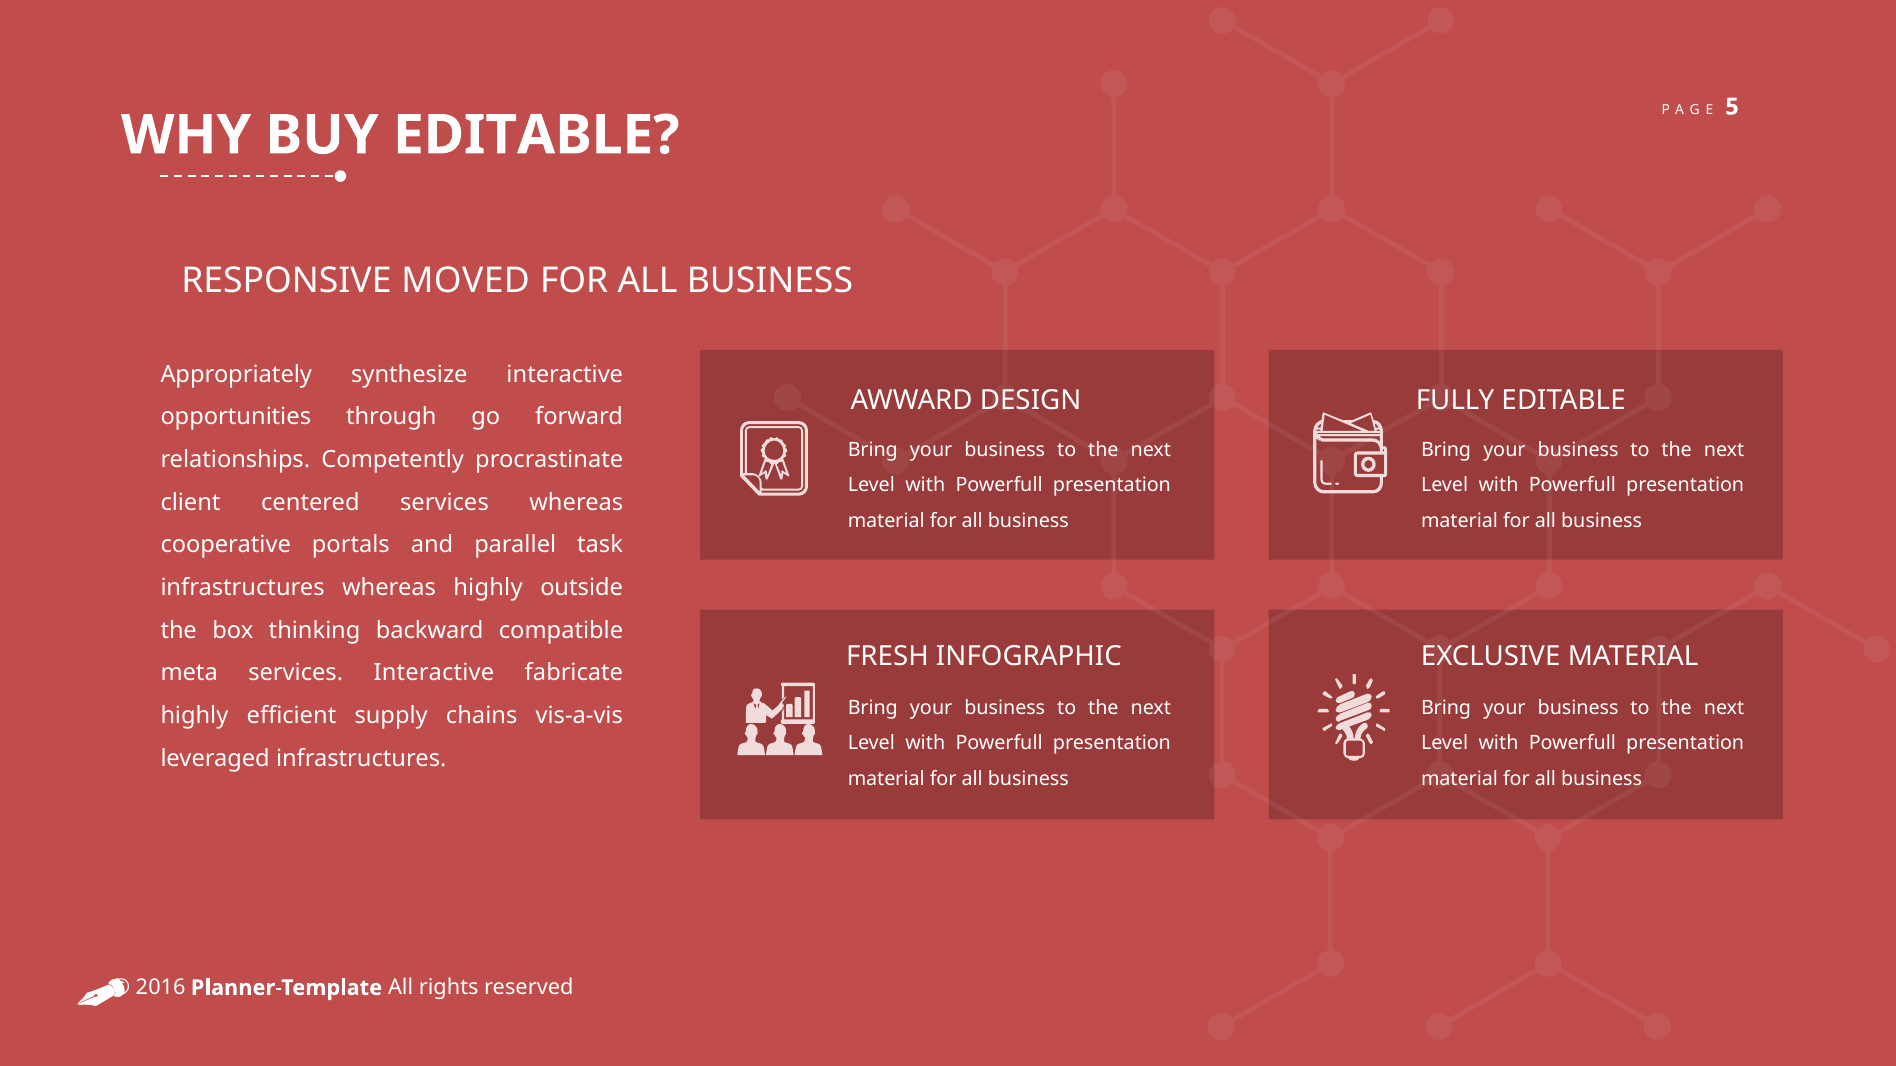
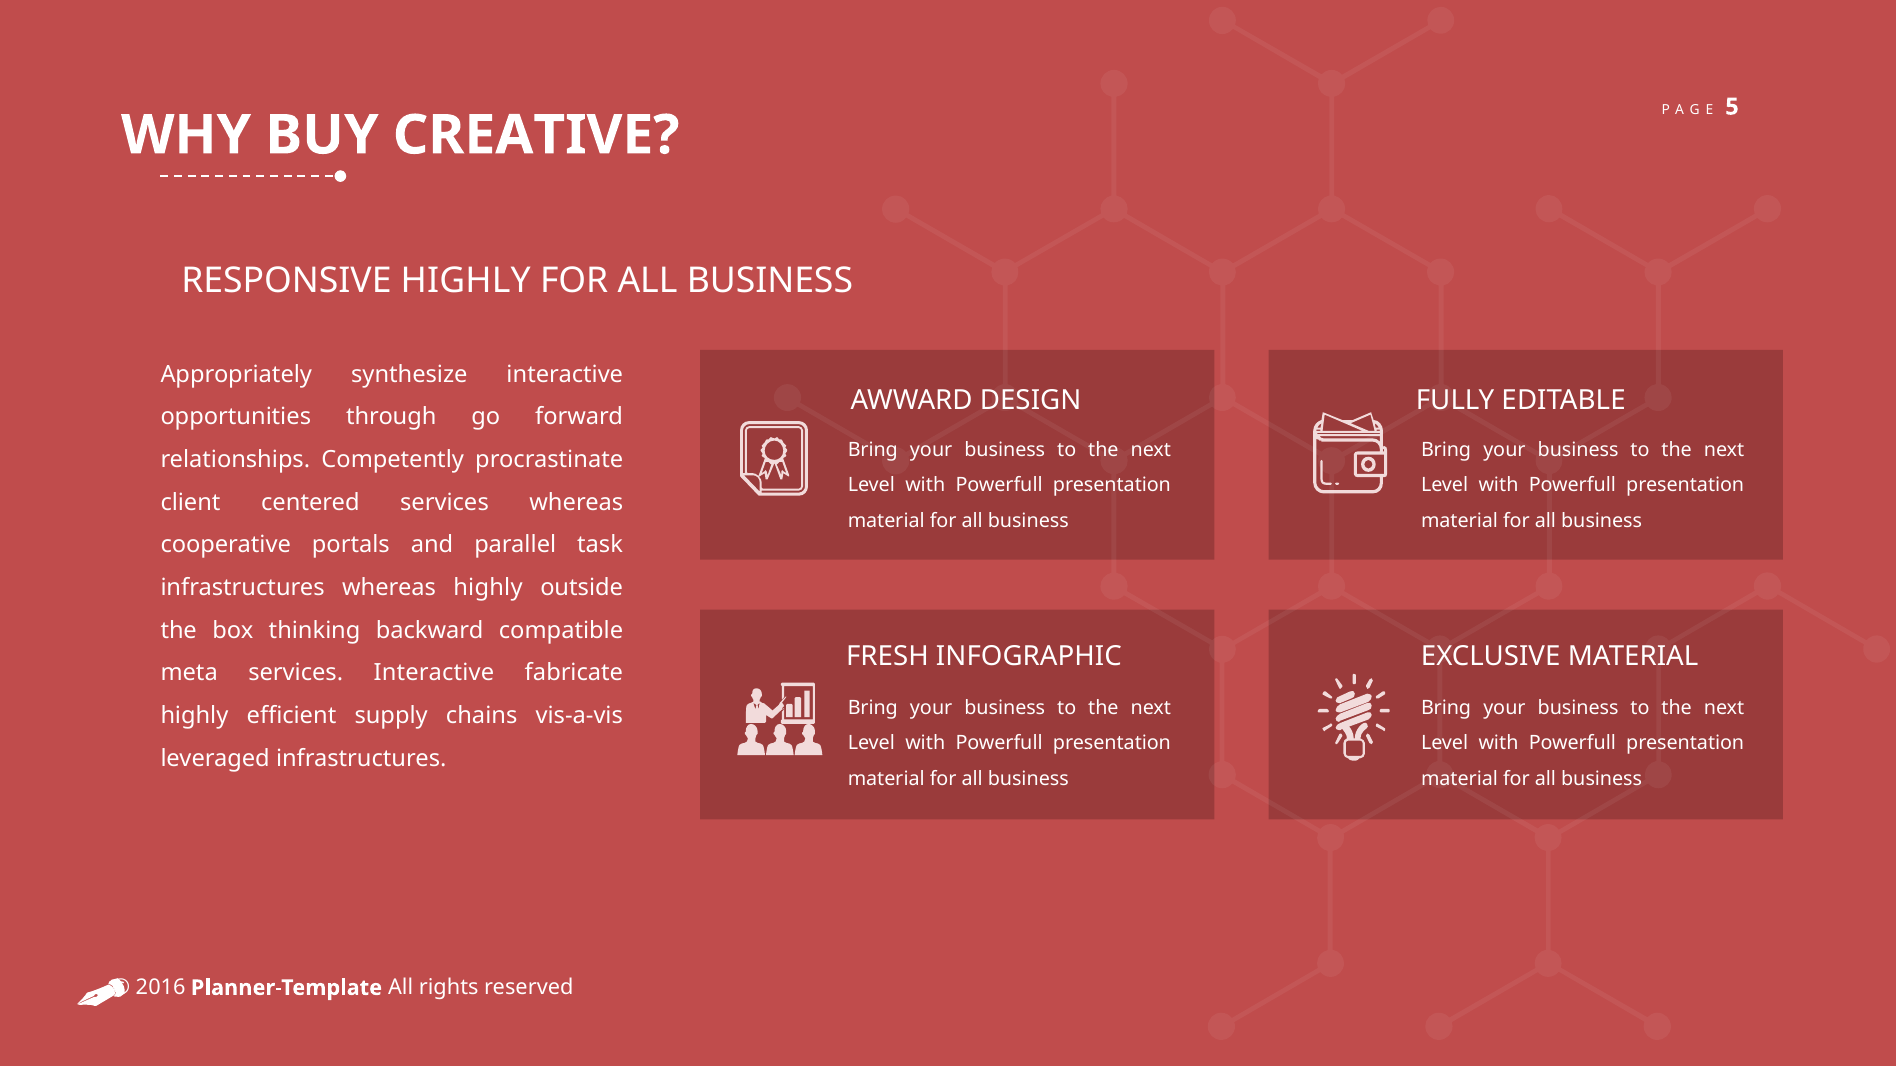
BUY EDITABLE: EDITABLE -> CREATIVE (536, 135)
RESPONSIVE MOVED: MOVED -> HIGHLY (466, 281)
